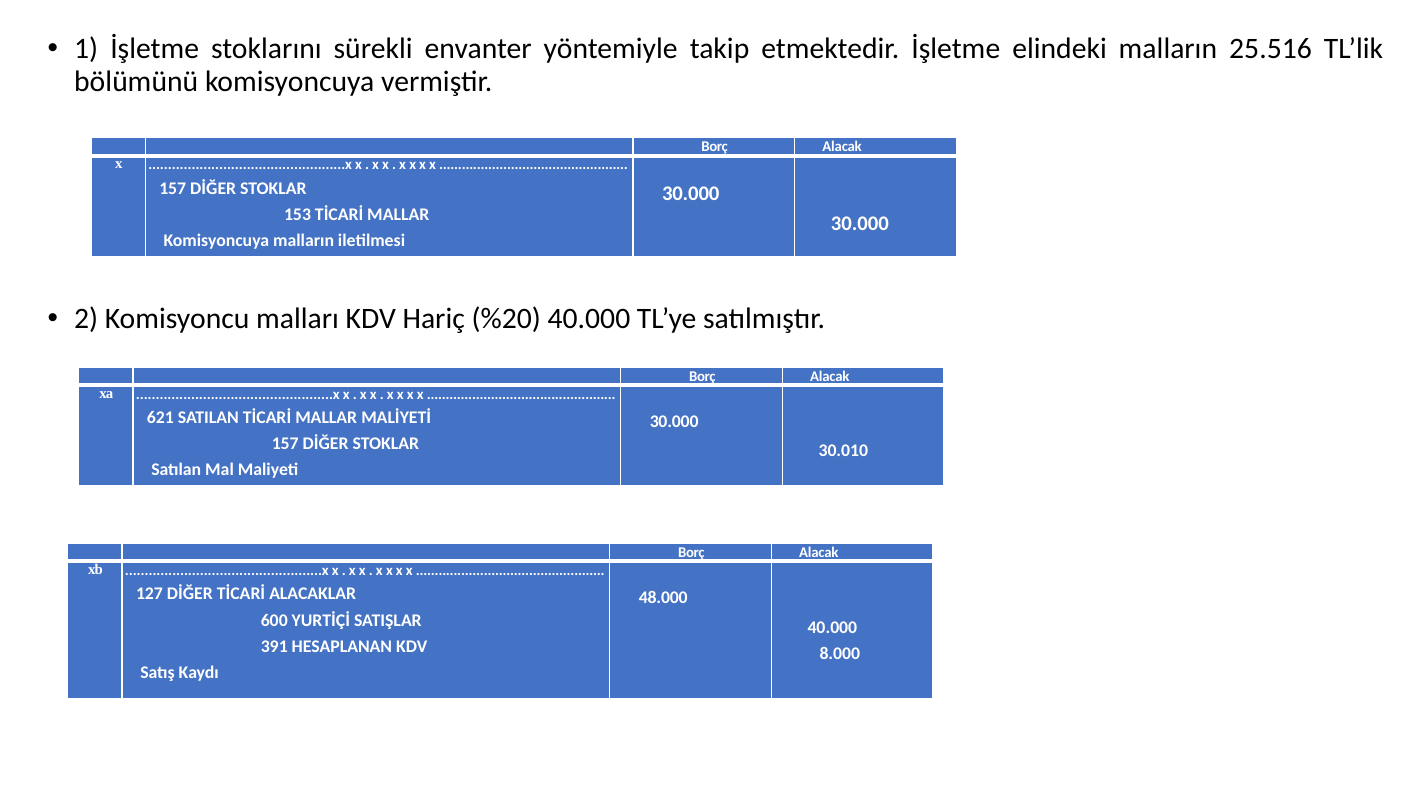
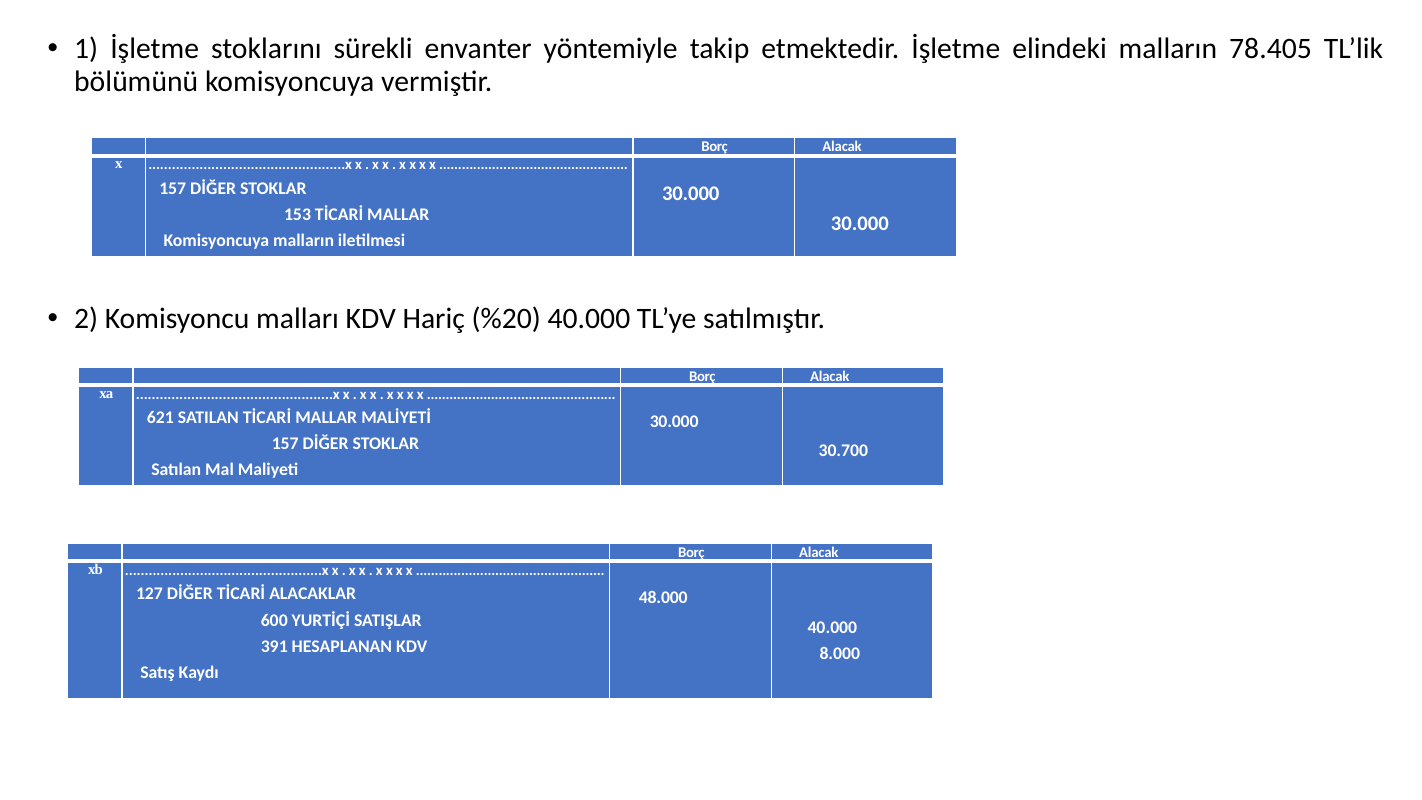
25.516: 25.516 -> 78.405 (1271, 49)
30.010: 30.010 -> 30.700 (843, 451)
